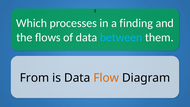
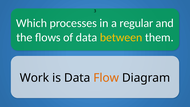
finding: finding -> regular (136, 23)
between colour: light blue -> yellow (121, 37)
From: From -> Work (35, 78)
